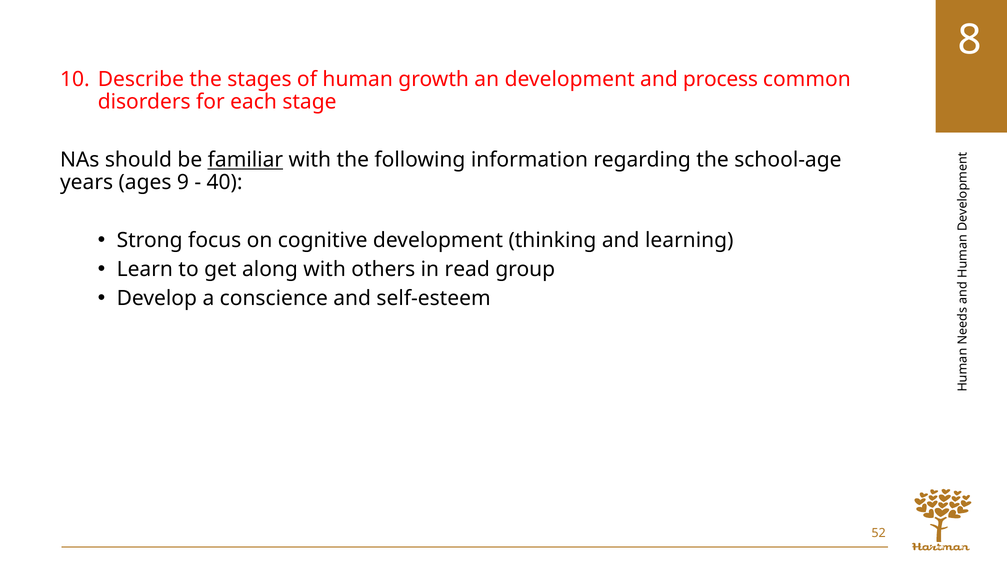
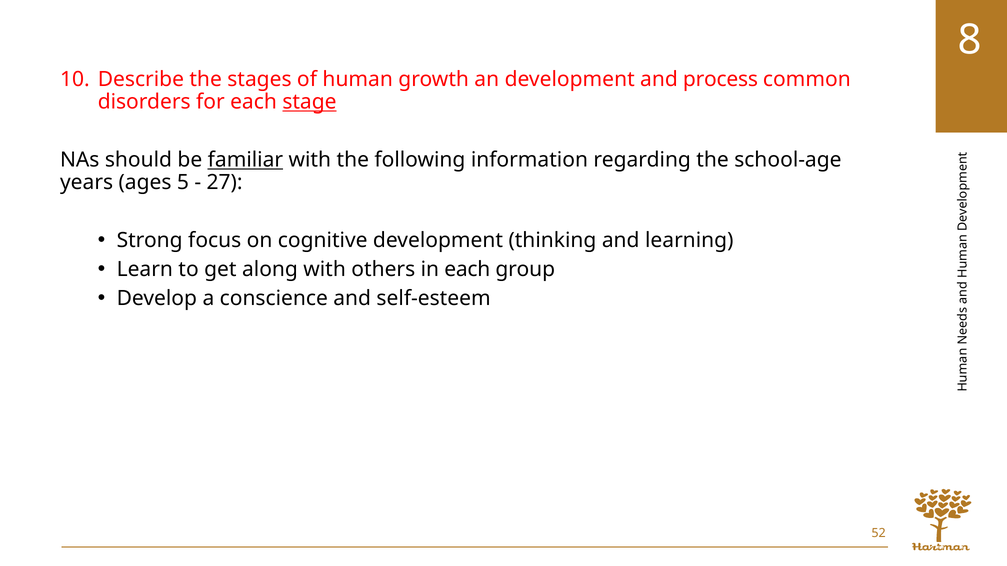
stage underline: none -> present (309, 102)
9: 9 -> 5 (183, 183)
40: 40 -> 27 (225, 183)
in read: read -> each (467, 270)
